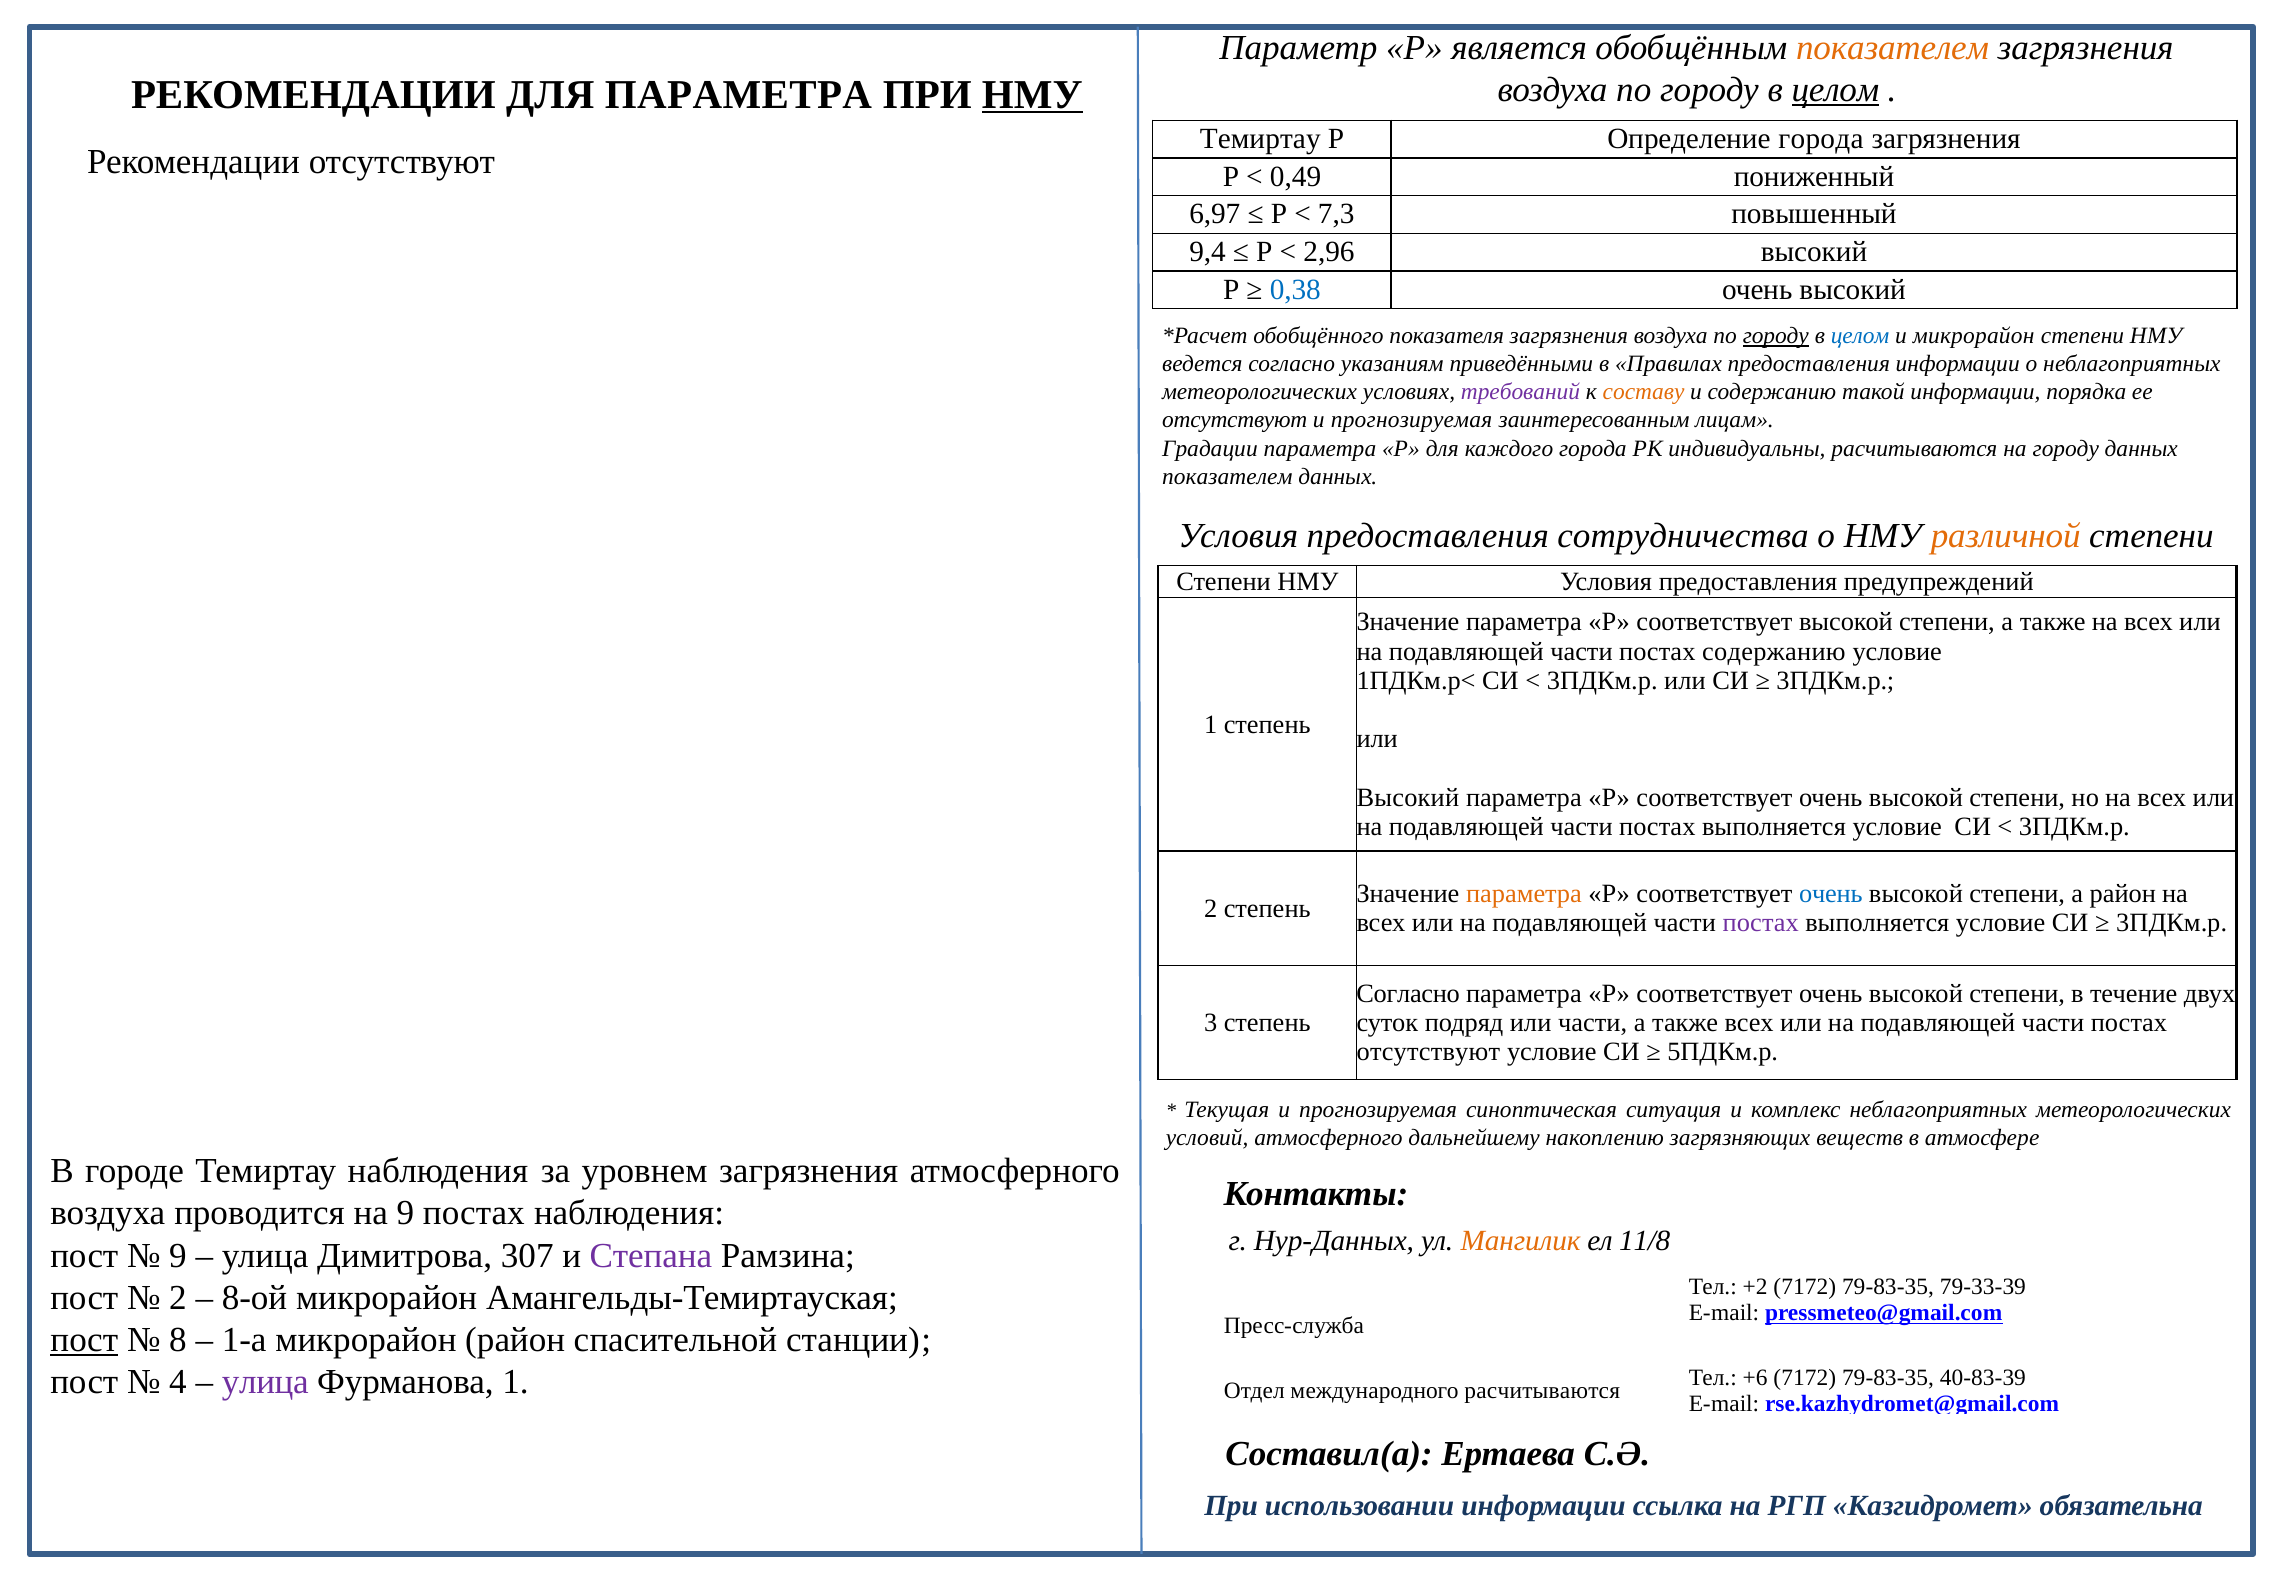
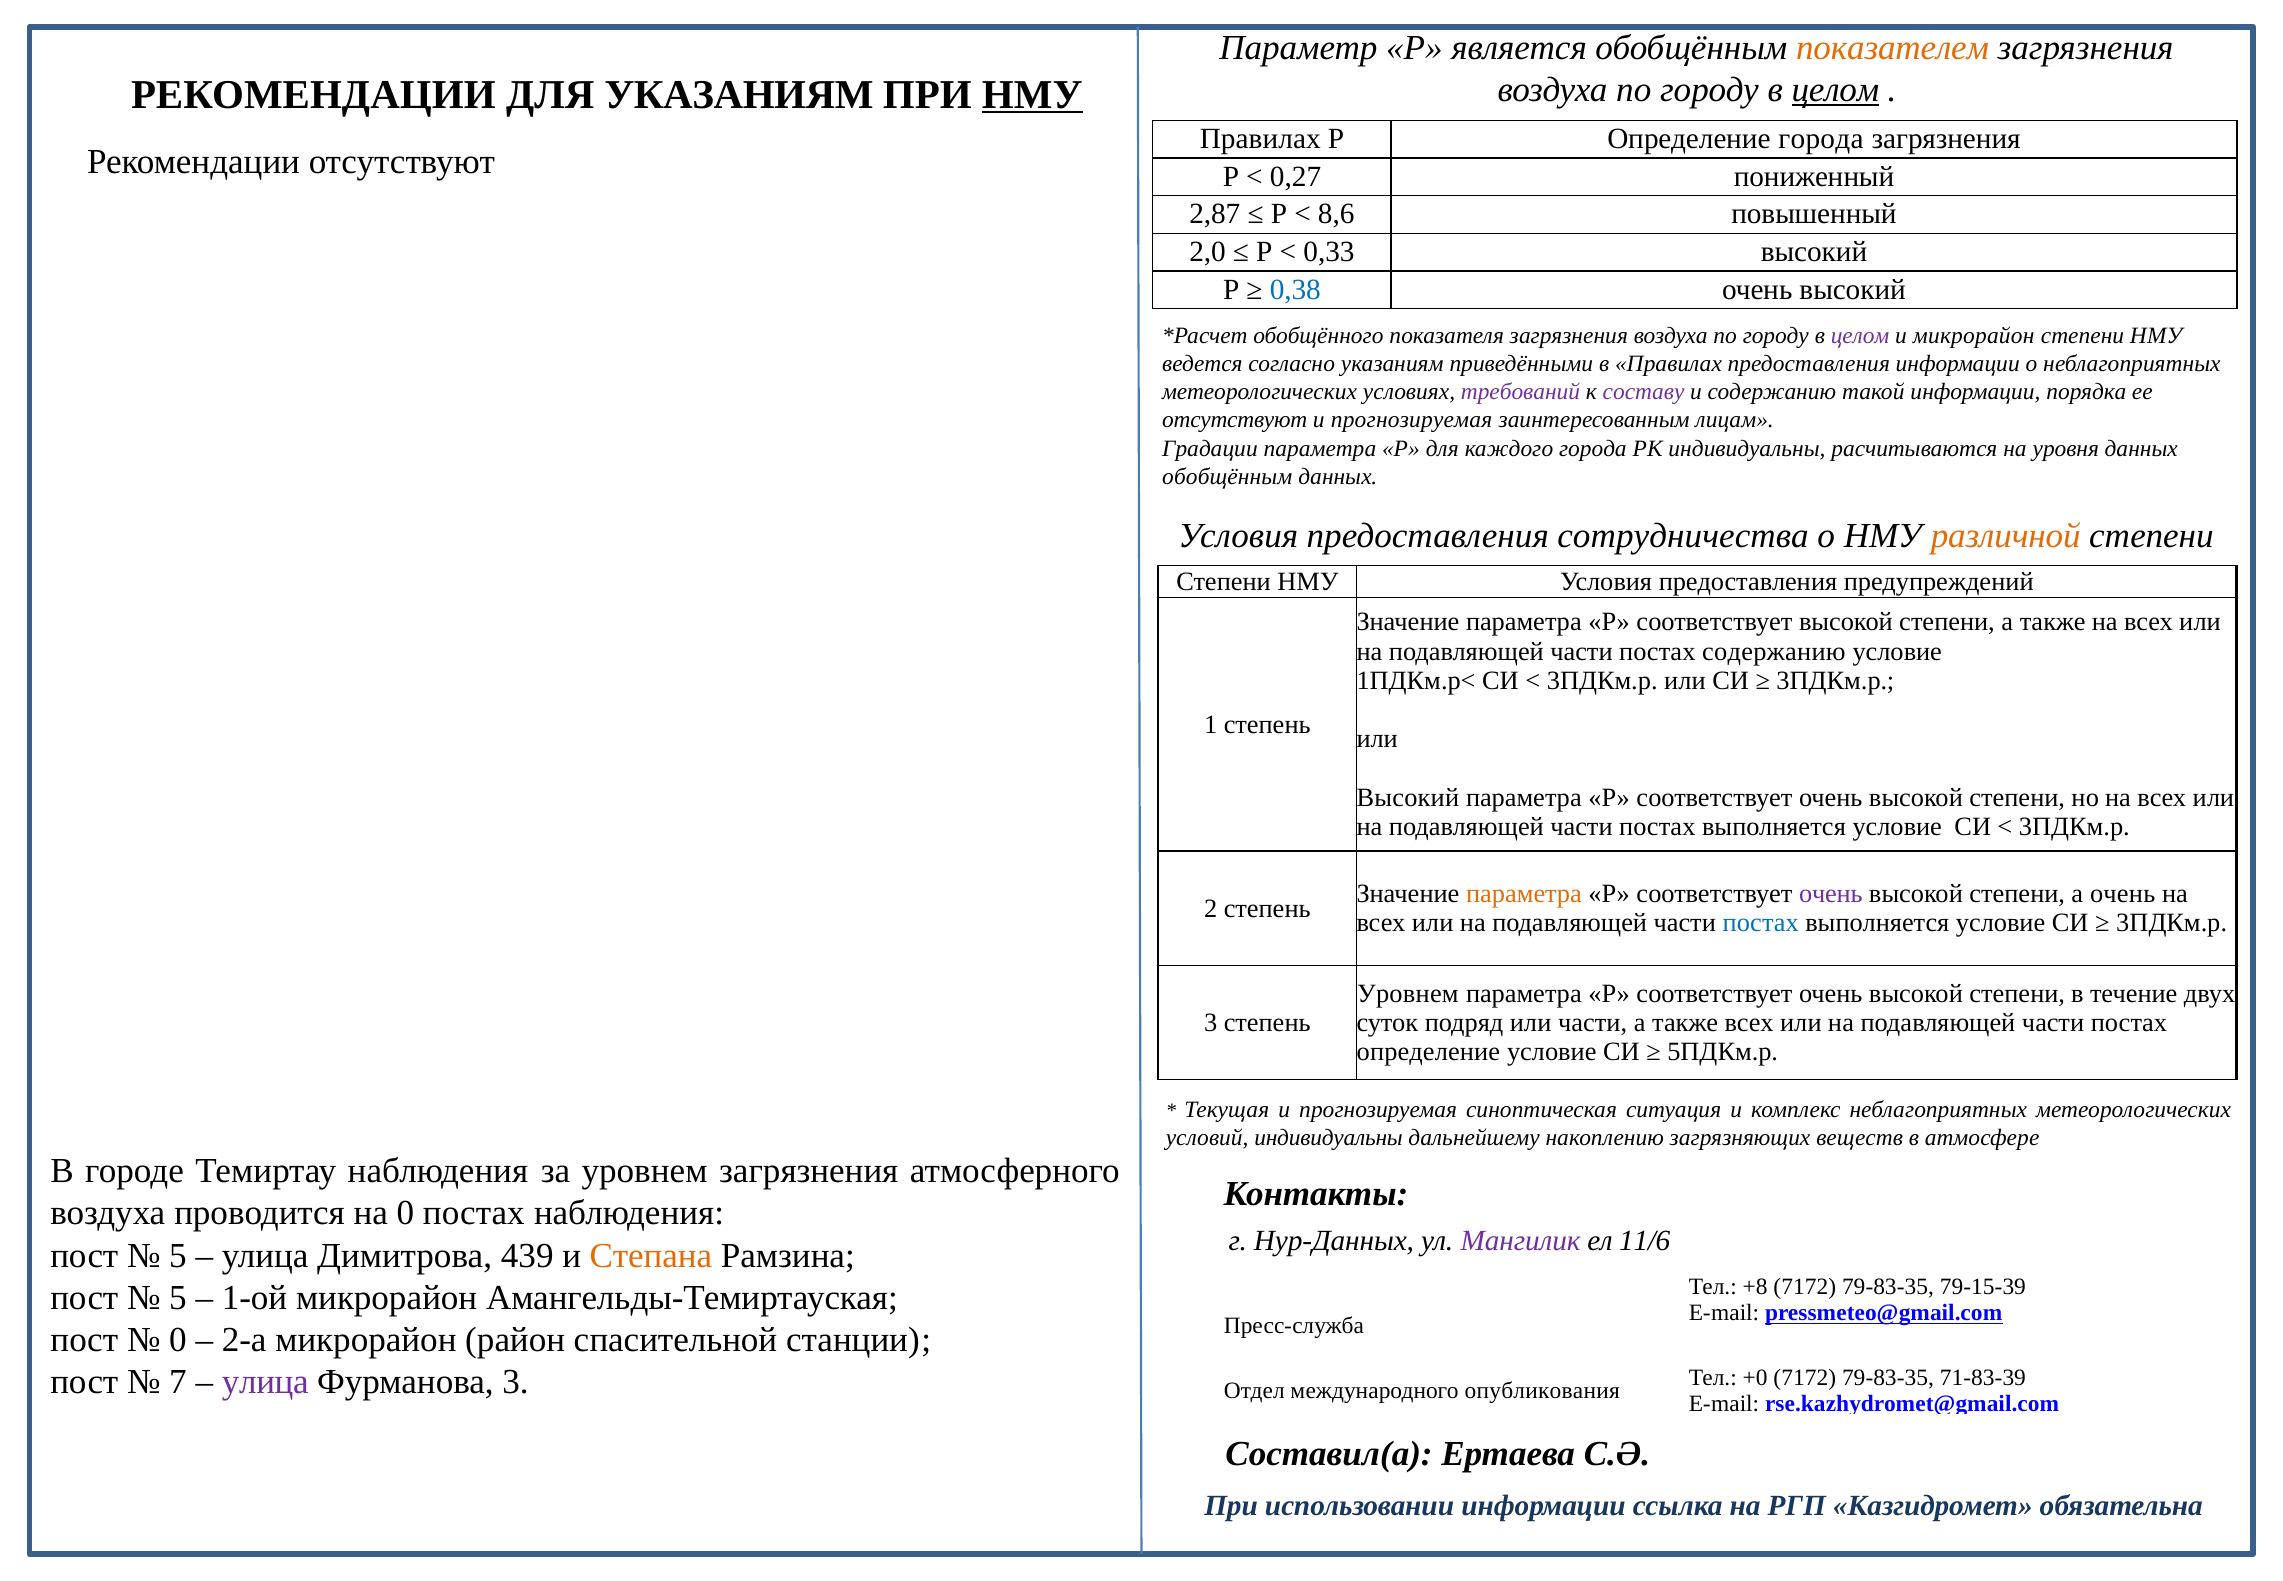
ДЛЯ ПАРАМЕТРА: ПАРАМЕТРА -> УКАЗАНИЯМ (739, 95)
Темиртау: Темиртау -> Правилах (1260, 139)
0,49: 0,49 -> 0,27 (1296, 177)
6,97: 6,97 -> 2,87 (1215, 214)
7,3: 7,3 -> 8,6 (1336, 214)
9,4: 9,4 -> 2,0 (1208, 252)
2,96: 2,96 -> 0,33 (1329, 252)
городу underline: present -> none (1776, 336)
целом colour: blue -> purple (1860, 336)
составу colour: orange -> purple (1644, 392)
на городу: городу -> уровня (2066, 448)
показателем: показателем -> обобщённым (1227, 476)
очень colour: blue -> purple (1831, 894)
а район: район -> очень (2123, 894)
постах colour: purple -> blue (1761, 923)
Согласно: Согласно -> Уровнем (1408, 993)
отсутствуют: отсутствуют -> определение (1428, 1052)
условий атмосферного: атмосферного -> индивидуальны (1329, 1137)
на 9: 9 -> 0 (405, 1213)
Мангилик colour: orange -> purple (1521, 1240)
11/8: 11/8 -> 11/6 (1645, 1240)
9: 9 -> 5 (178, 1255)
307: 307 -> 439 (527, 1255)
Степана colour: purple -> orange (651, 1255)
+2: +2 -> +8 (1755, 1286)
79-33-39: 79-33-39 -> 79-15-39 (1983, 1286)
2: 2 -> 5 (178, 1297)
8-ой: 8-ой -> 1-ой (254, 1297)
пост underline: present -> none (84, 1339)
8: 8 -> 0 (178, 1339)
1-а: 1-а -> 2-а (244, 1339)
4: 4 -> 7 (178, 1382)
Фурманова 1: 1 -> 3 (516, 1382)
+6: +6 -> +0 (1755, 1378)
40-83-39: 40-83-39 -> 71-83-39 (1983, 1378)
международного расчитываются: расчитываются -> опубликования (1542, 1391)
